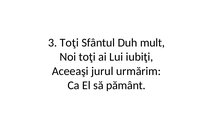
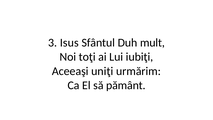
3 Toţi: Toţi -> Isus (69, 43)
jurul: jurul -> uniţi (102, 71)
